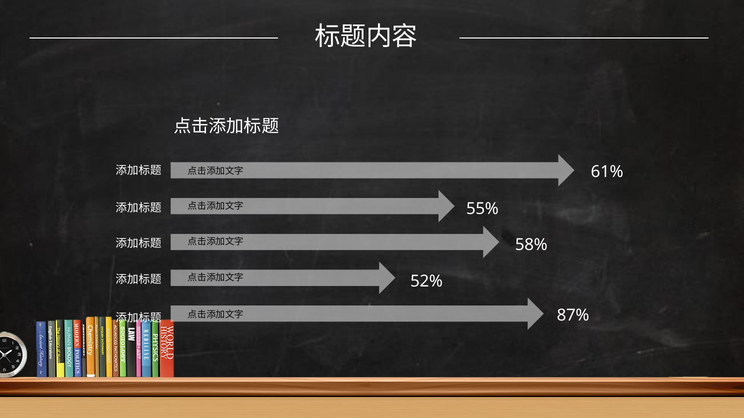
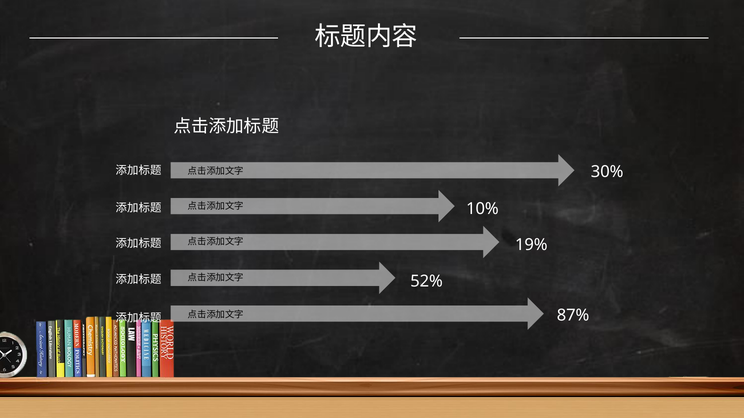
61%: 61% -> 30% (607, 172)
55%: 55% -> 10% (482, 209)
58%: 58% -> 19% (531, 245)
